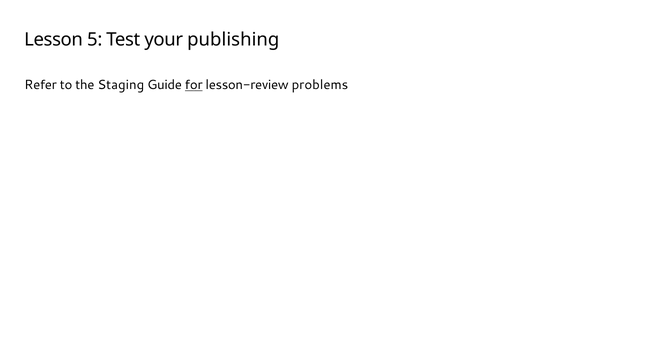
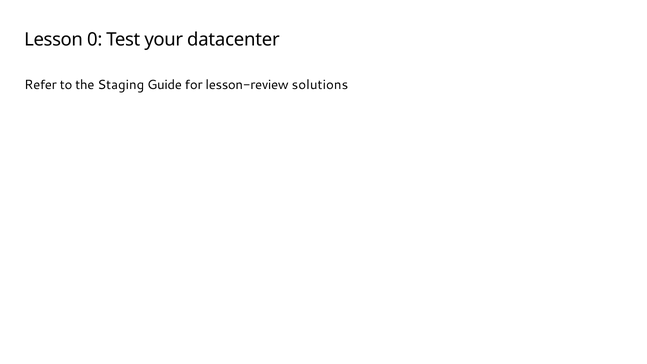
5: 5 -> 0 (95, 39)
publishing: publishing -> datacenter (233, 39)
for underline: present -> none (194, 85)
problems: problems -> solutions (320, 85)
